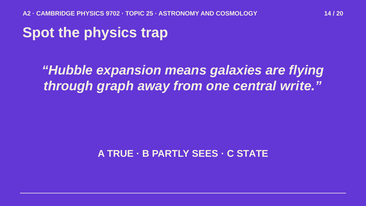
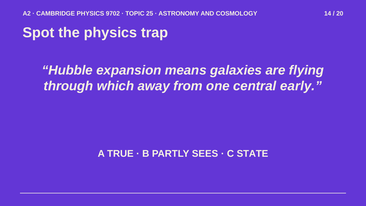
graph: graph -> which (115, 86)
write: write -> early (301, 86)
